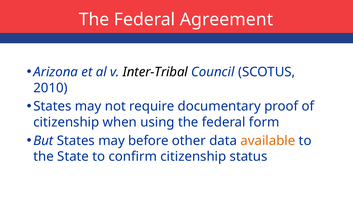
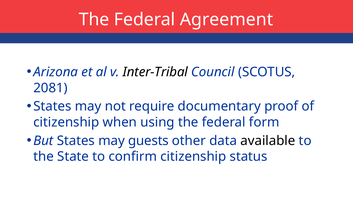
2010: 2010 -> 2081 (51, 88)
before: before -> guests (148, 141)
available colour: orange -> black (268, 141)
